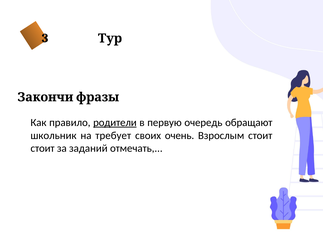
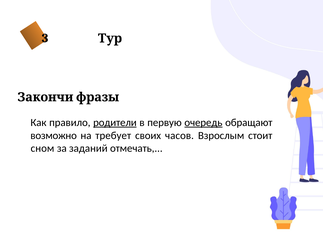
очередь underline: none -> present (203, 122)
школьник: школьник -> возможно (54, 135)
очень: очень -> часов (179, 135)
стоит: стоит -> сном (42, 148)
